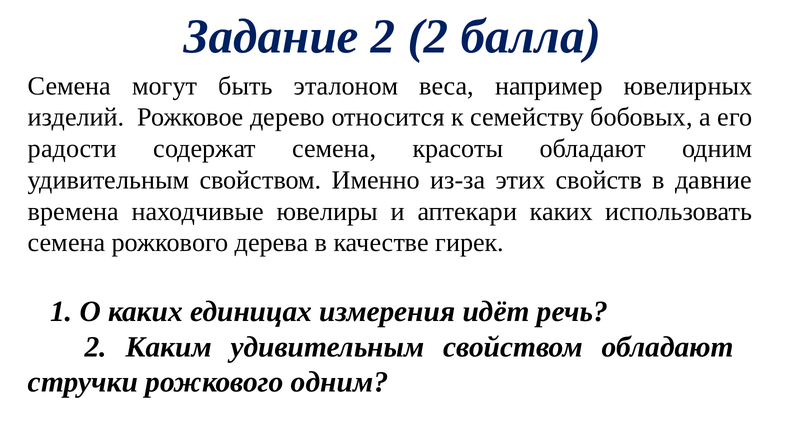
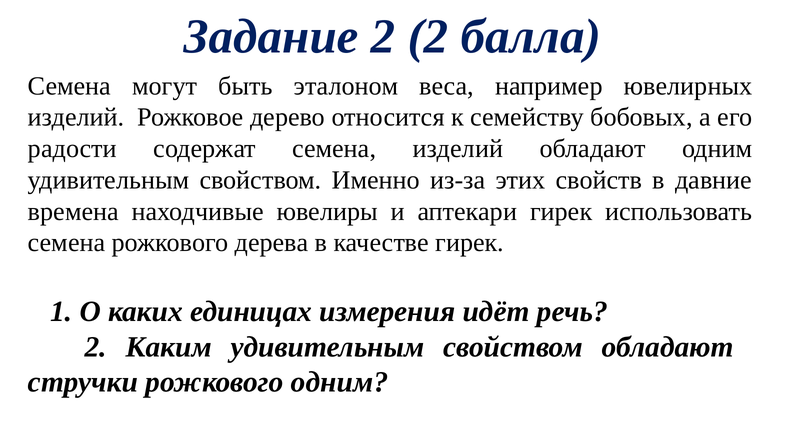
семена красоты: красоты -> изделий (458, 149)
аптекари каких: каких -> гирек (561, 212)
